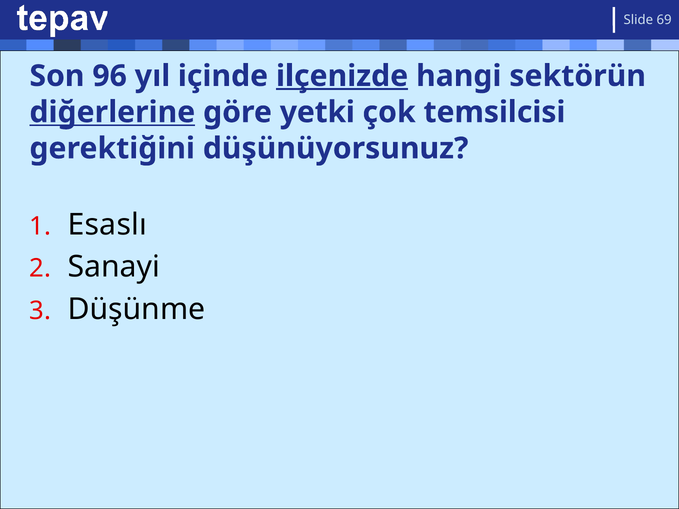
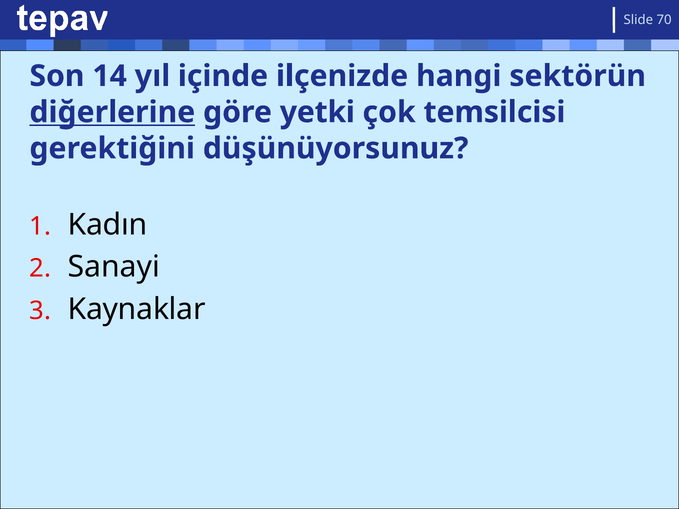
69: 69 -> 70 (664, 20)
96: 96 -> 14 (110, 76)
ilçenizde underline: present -> none (342, 76)
Esaslı: Esaslı -> Kadın (108, 225)
Düşünme: Düşünme -> Kaynaklar (137, 309)
